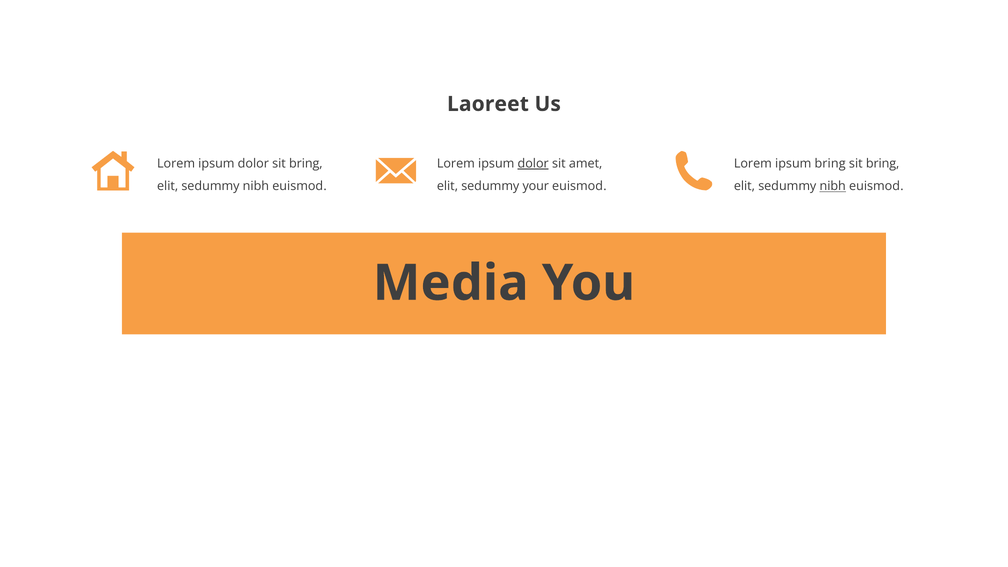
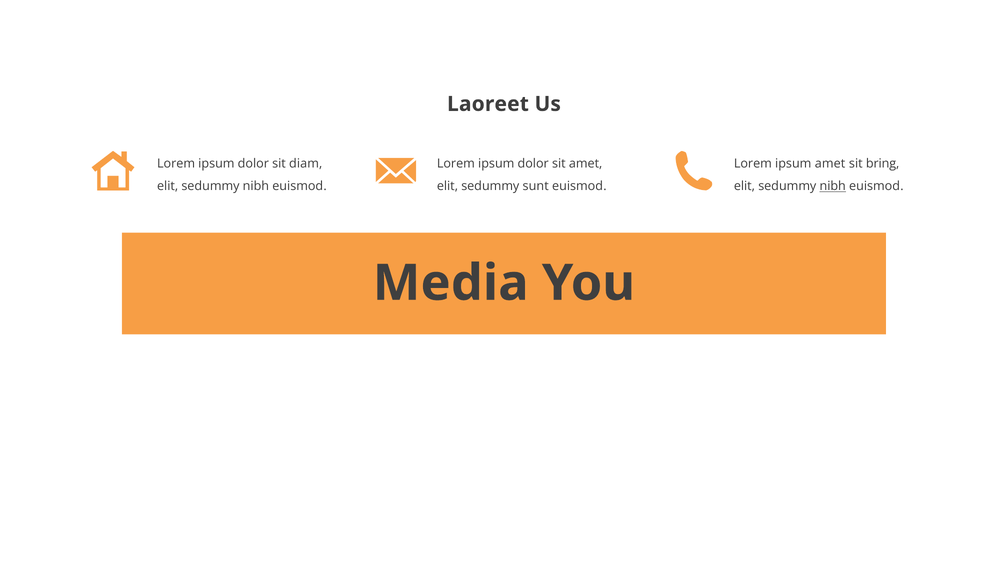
dolor sit bring: bring -> diam (306, 164)
dolor underline: present -> none (533, 164)
ipsum bring: bring -> amet (830, 164)
your: your -> sunt (536, 186)
